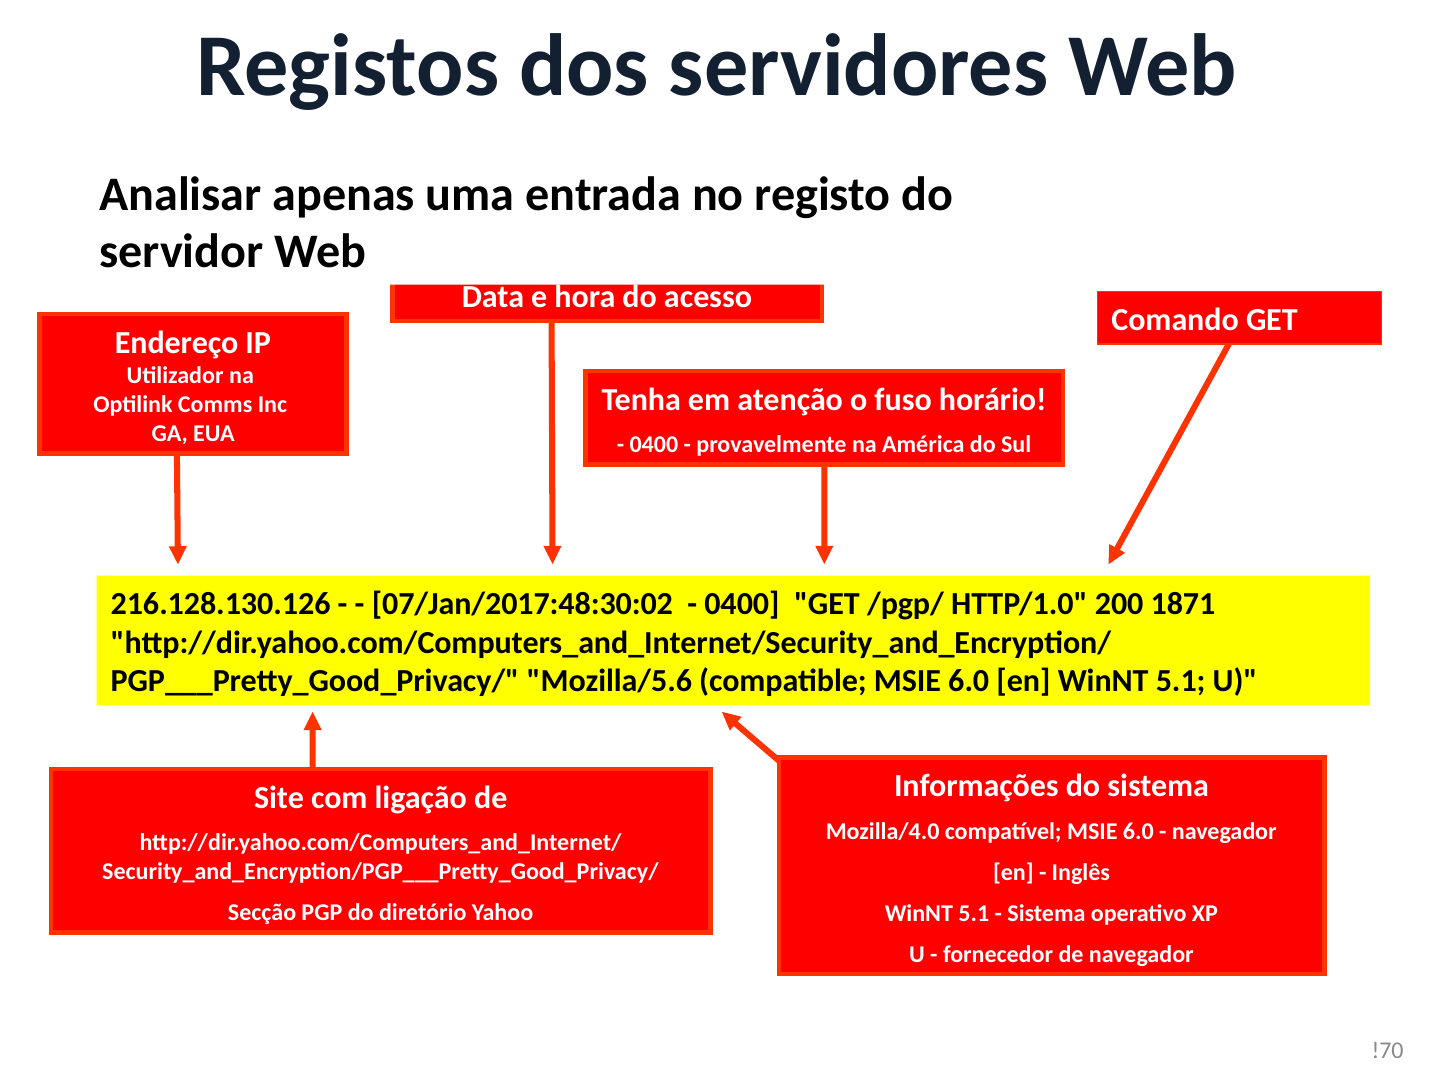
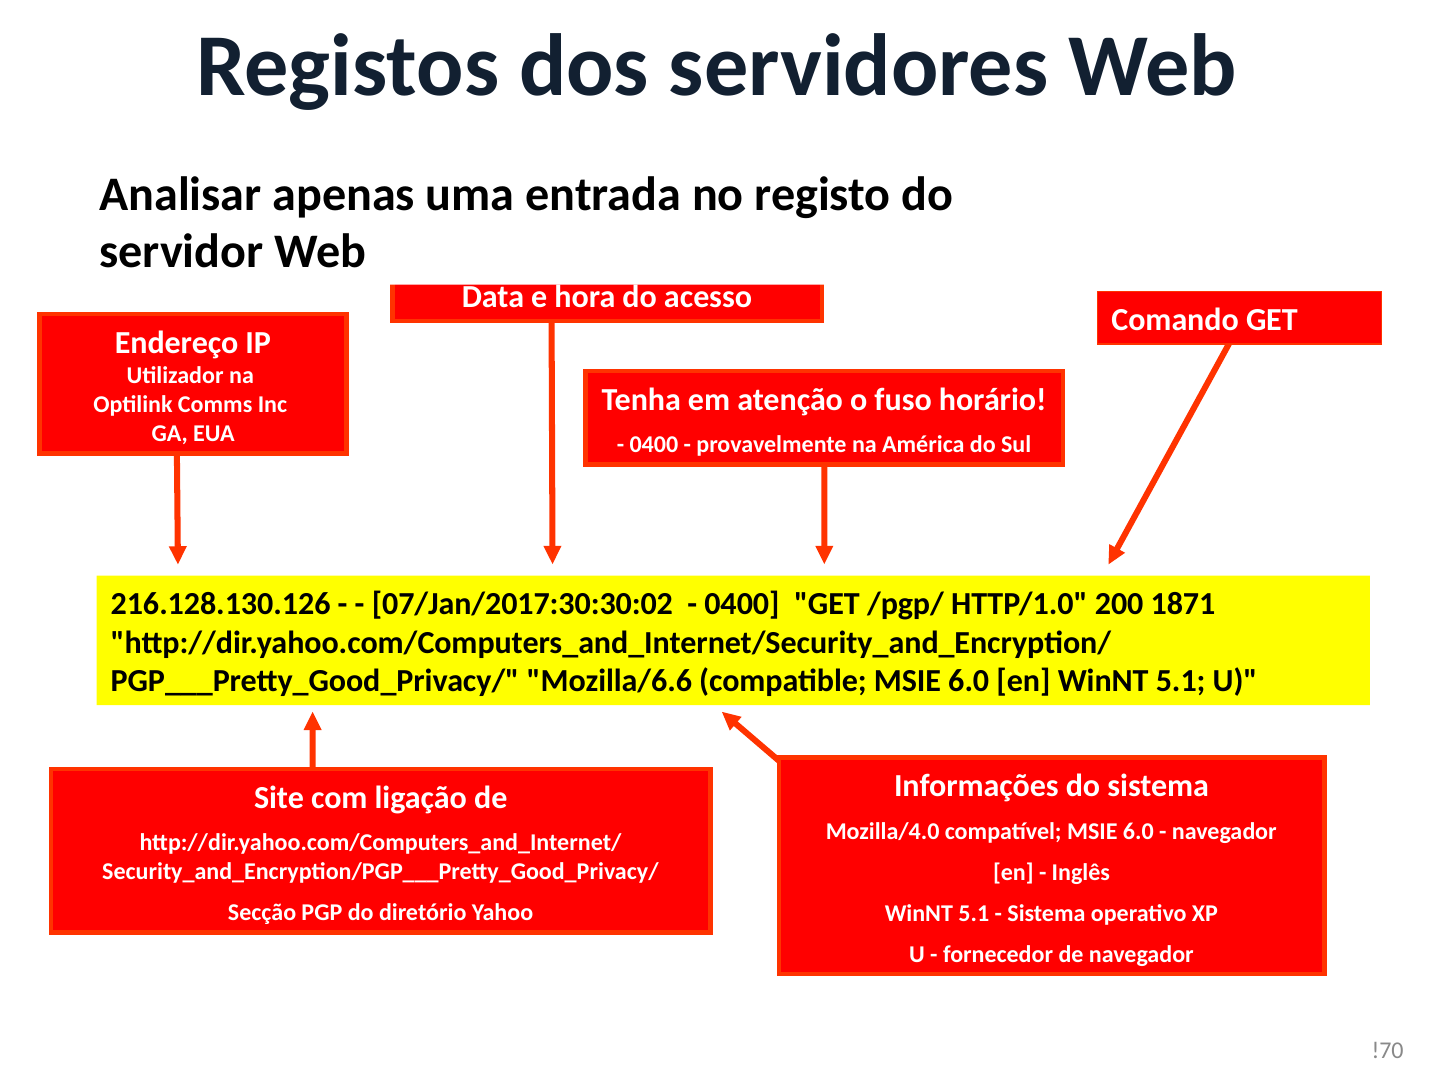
07/Jan/2017:48:30:02: 07/Jan/2017:48:30:02 -> 07/Jan/2017:30:30:02 (522, 604)
Mozilla/5.6: Mozilla/5.6 -> Mozilla/6.6 (609, 681)
